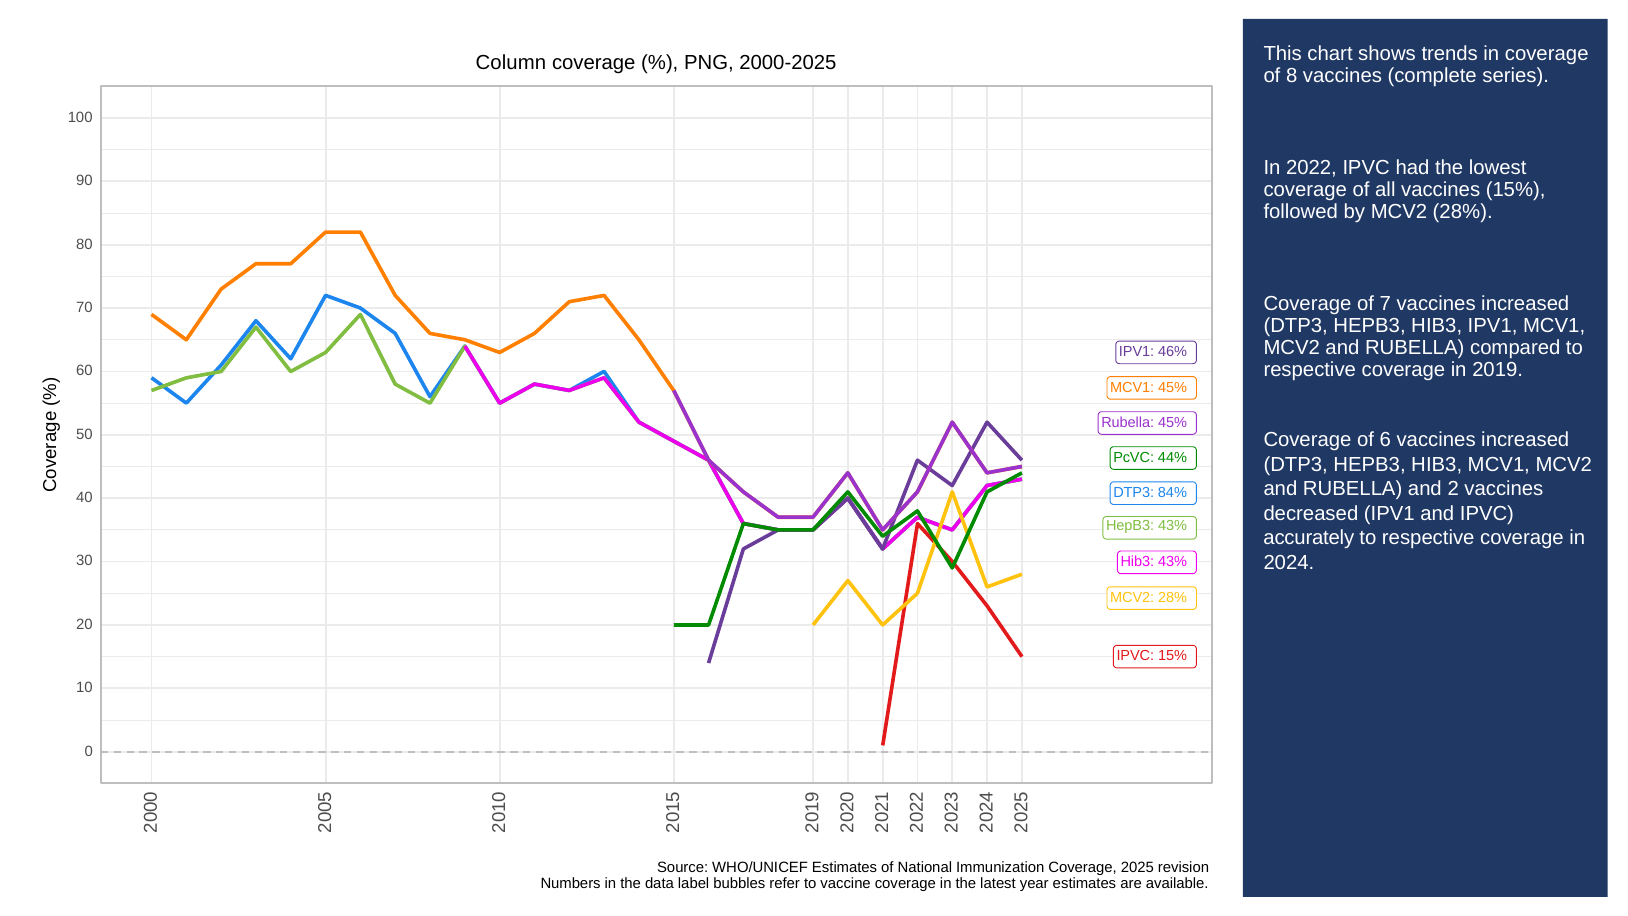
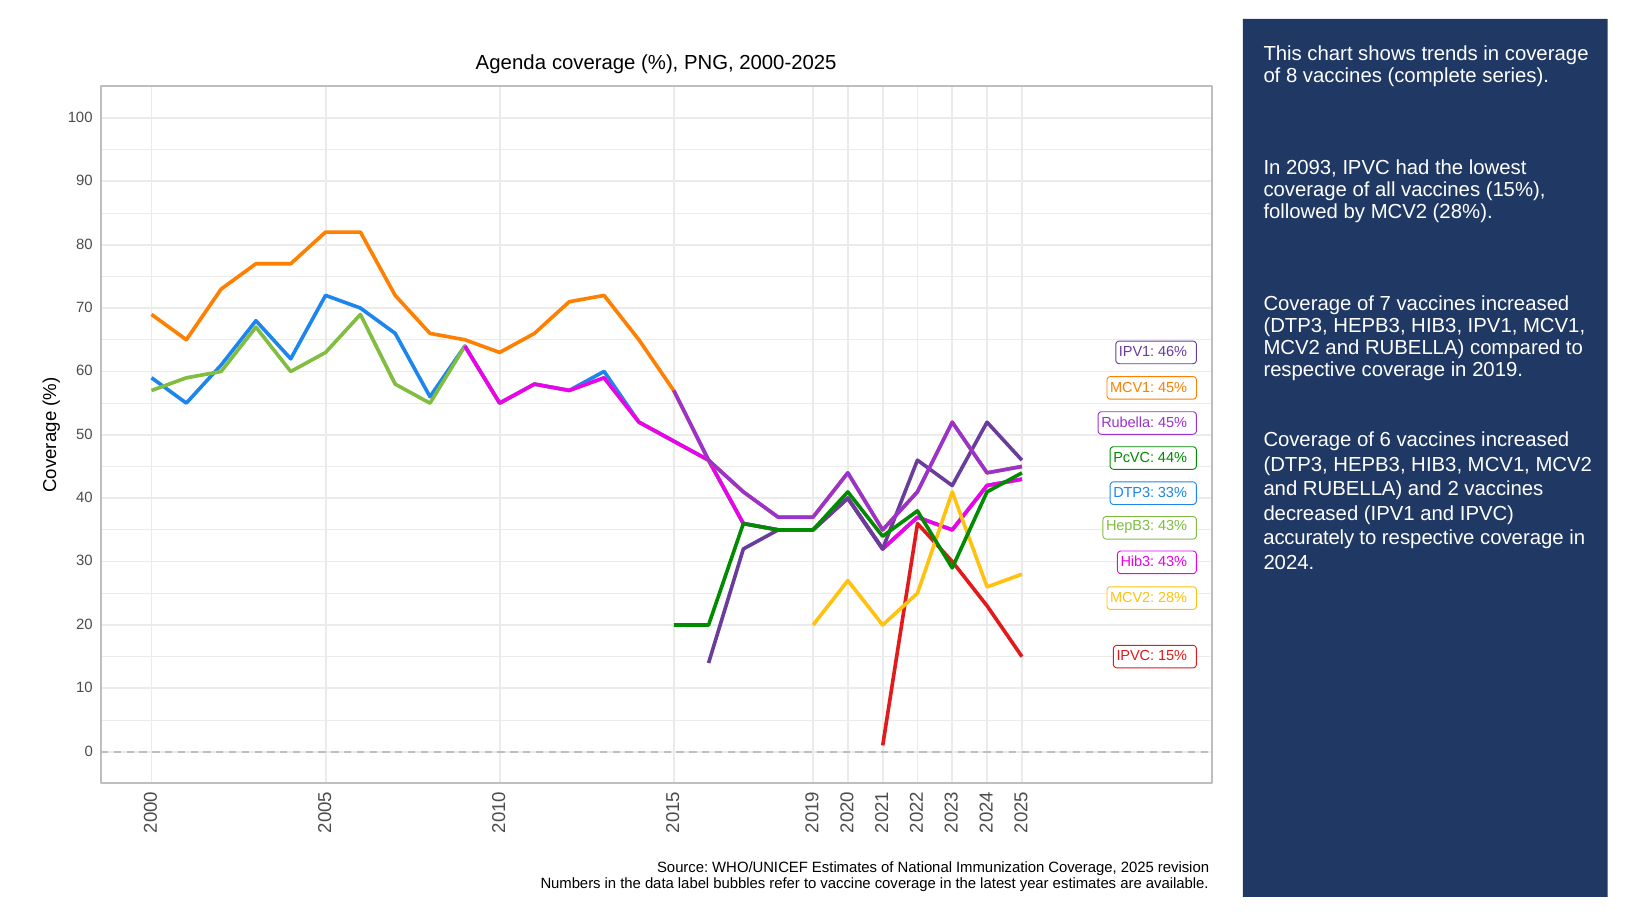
Column: Column -> Agenda (511, 63)
2022: 2022 -> 2093 (1311, 167)
84%: 84% -> 33% (1172, 492)
